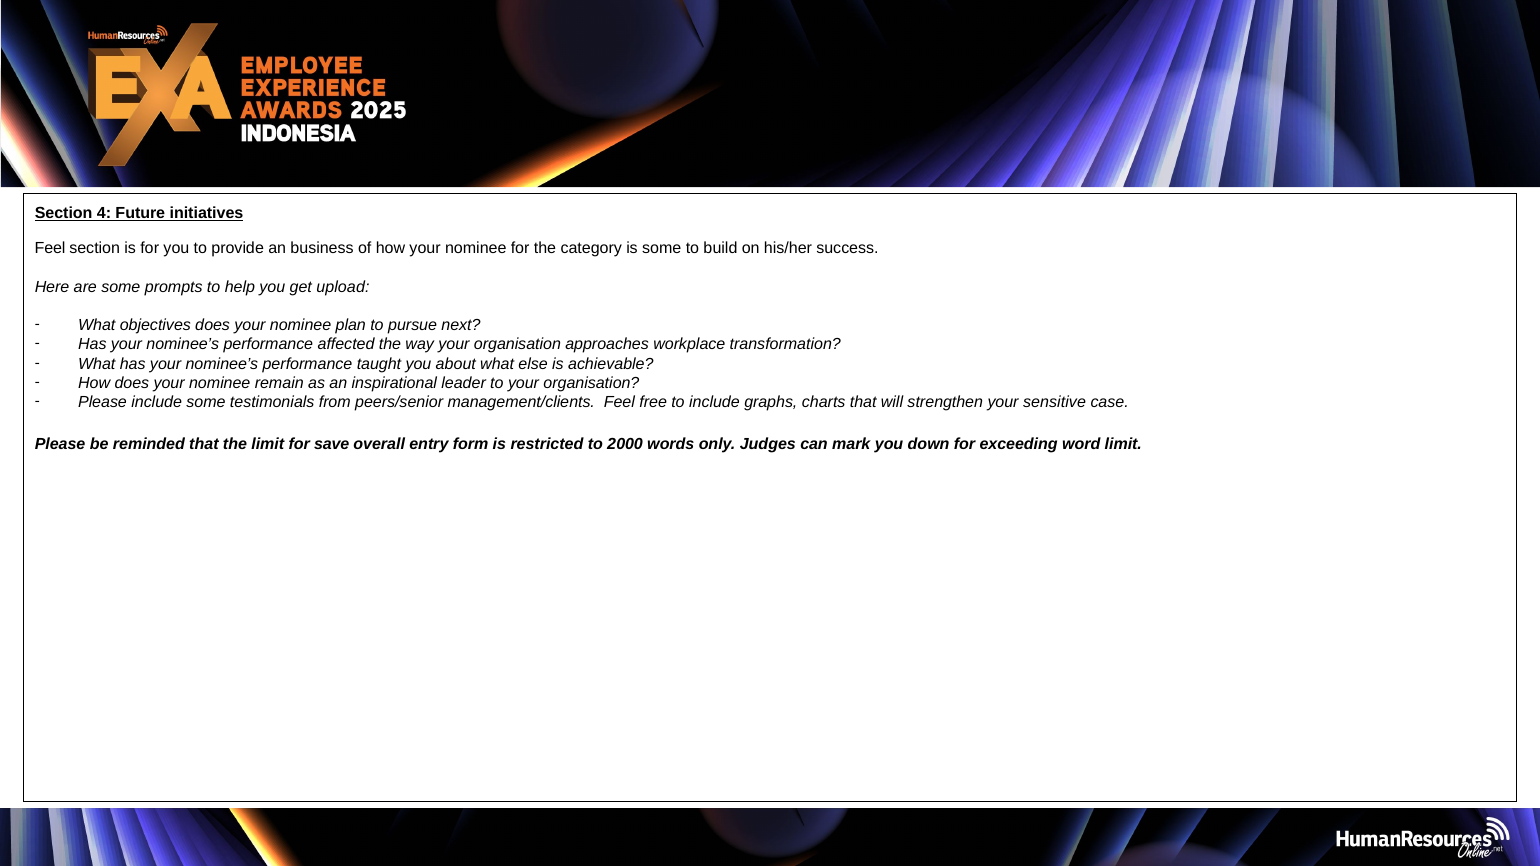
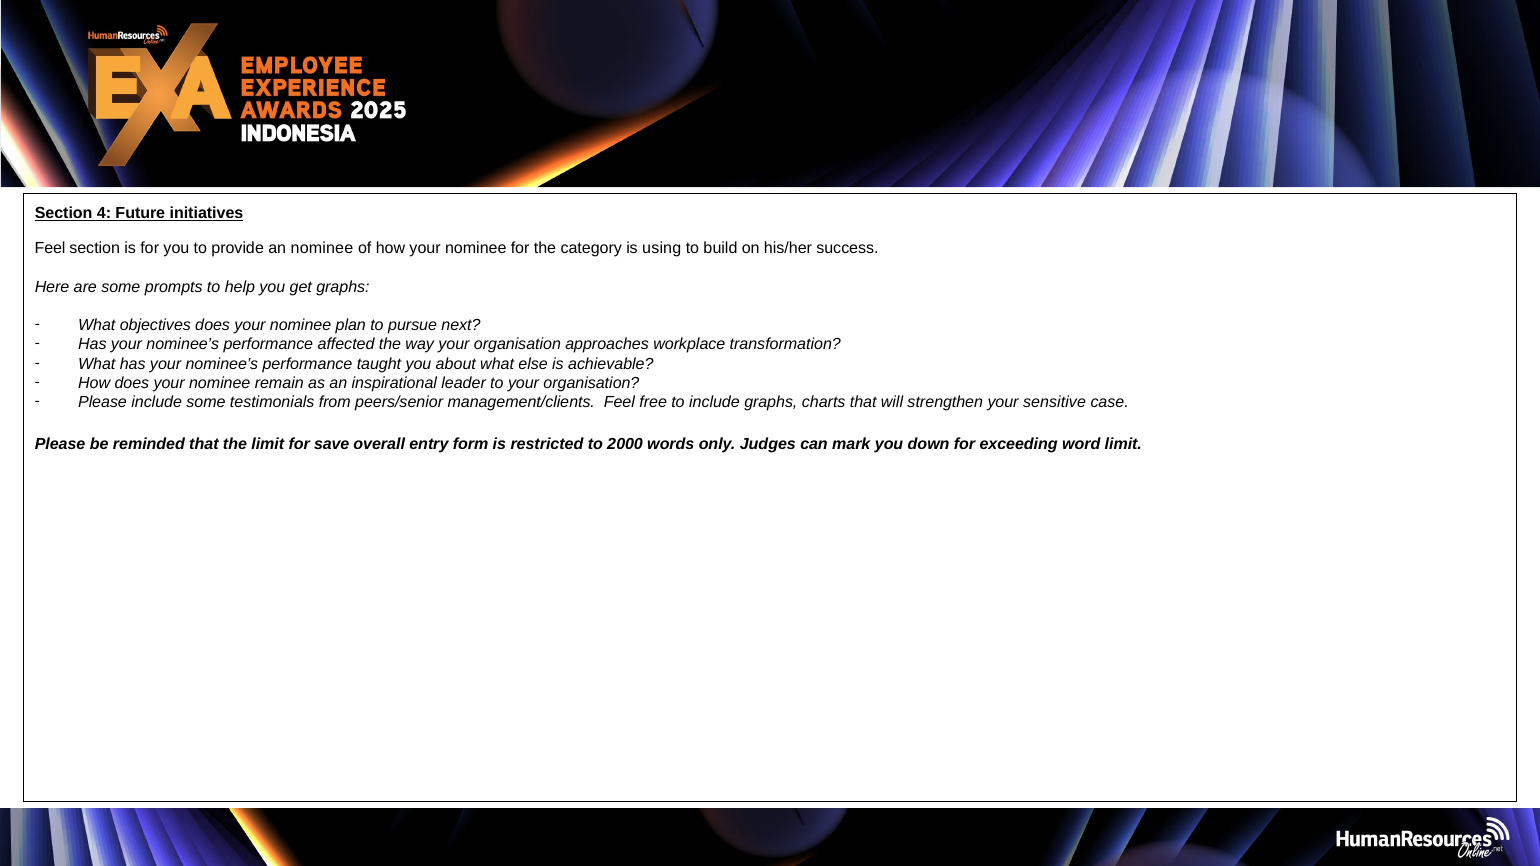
an business: business -> nominee (322, 248)
is some: some -> using (662, 248)
get upload: upload -> graphs (343, 287)
